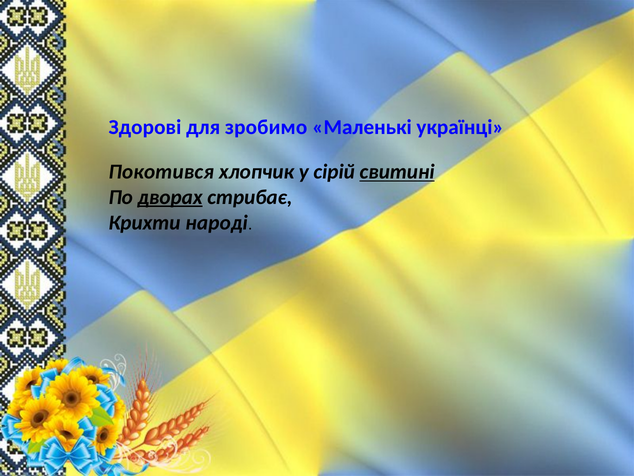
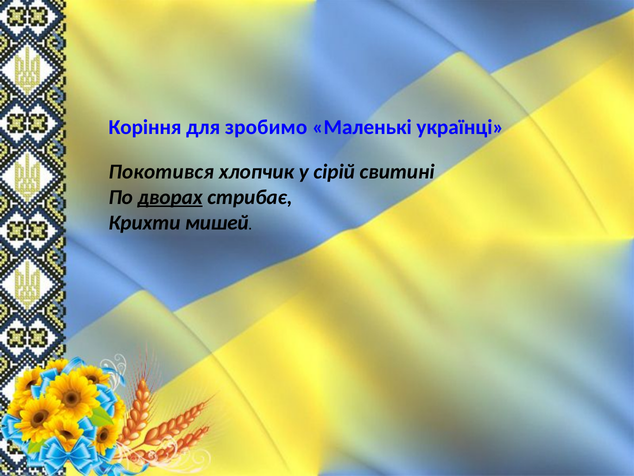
Здорові: Здорові -> Коріння (145, 127)
свитині underline: present -> none (397, 172)
народі: народі -> мишей (217, 222)
